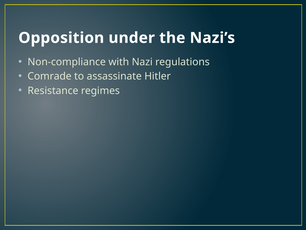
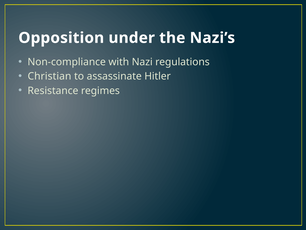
Comrade: Comrade -> Christian (49, 76)
